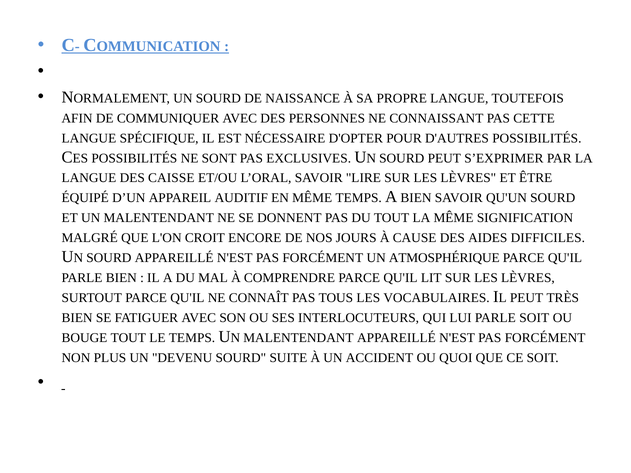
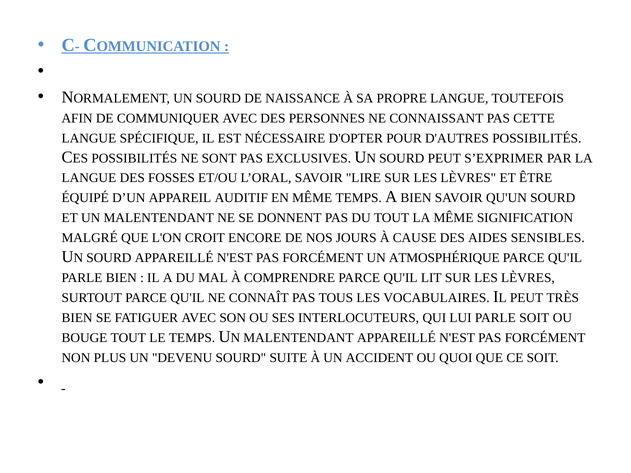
CAISSE: CAISSE -> FOSSES (171, 178)
DIFFICILES: DIFFICILES -> SENSIBLES (548, 238)
